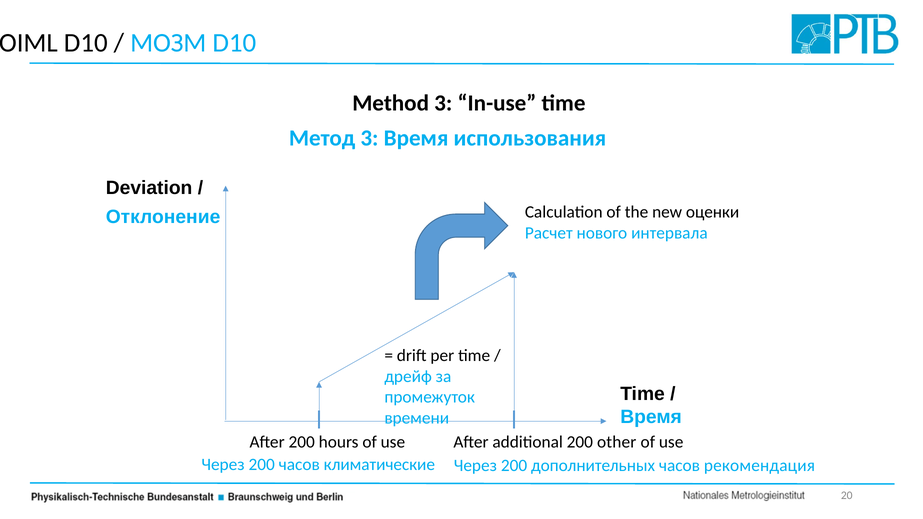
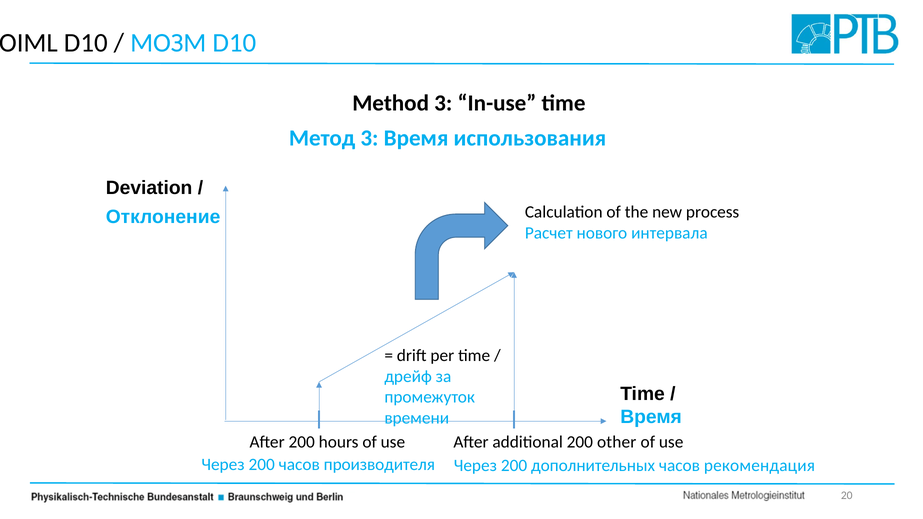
оценки: оценки -> process (713, 212)
климатические: климатические -> производителя (379, 465)
